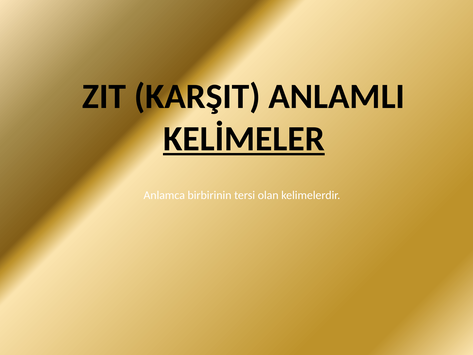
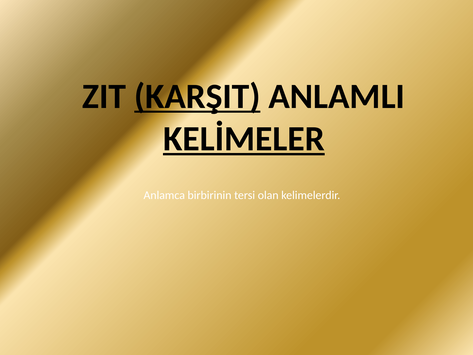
KARŞIT underline: none -> present (197, 96)
